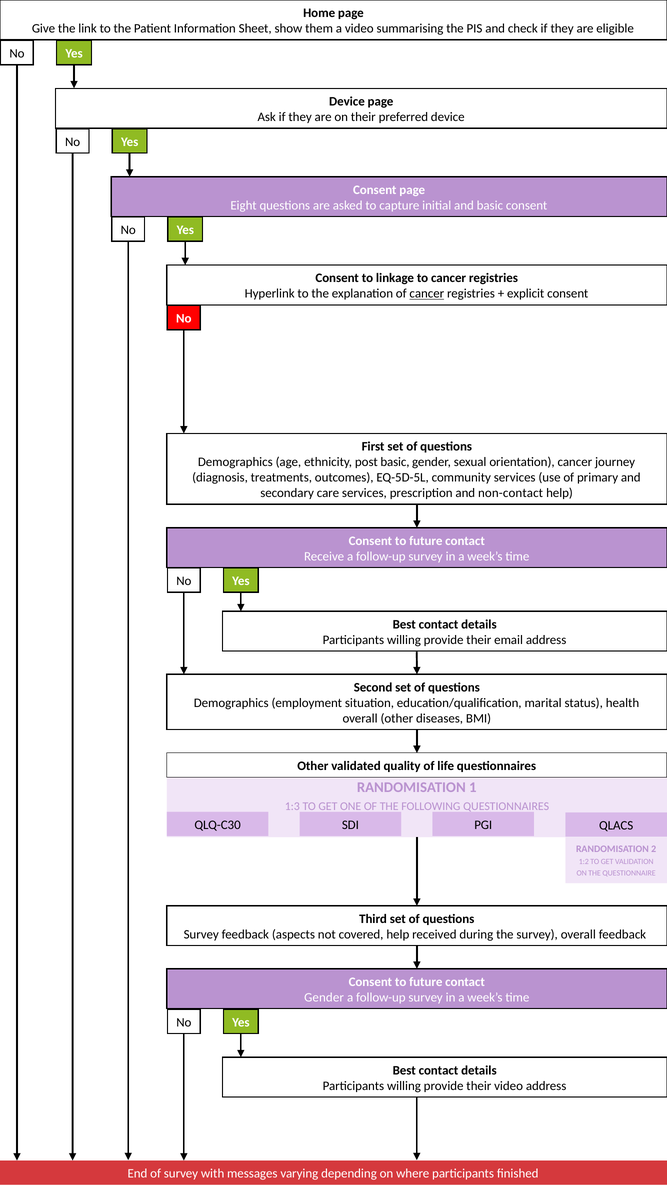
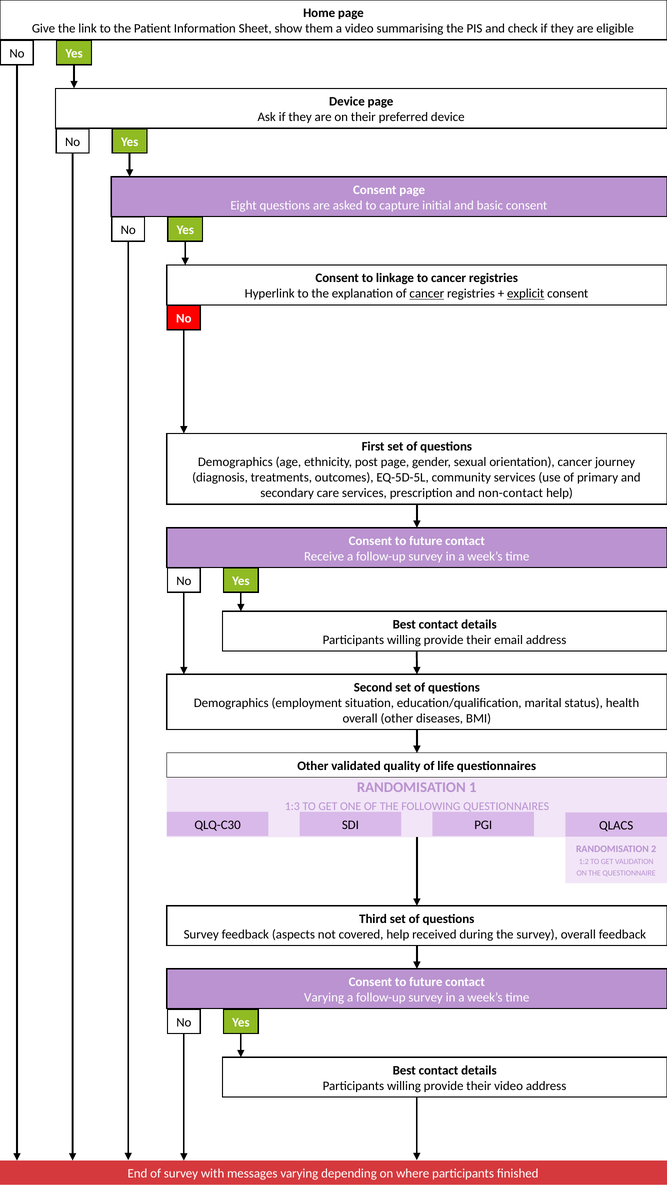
explicit underline: none -> present (526, 294)
post basic: basic -> page (395, 462)
Gender: Gender -> Varying (324, 997)
